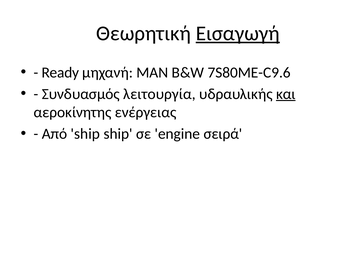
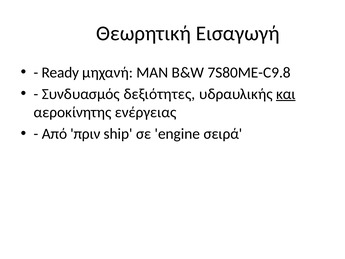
Εισαγωγή underline: present -> none (238, 33)
7S80ME-C9.6: 7S80ME-C9.6 -> 7S80ME-C9.8 (249, 72)
λειτουργία: λειτουργία -> δεξιότητες (159, 94)
Από ship: ship -> πριν (85, 134)
